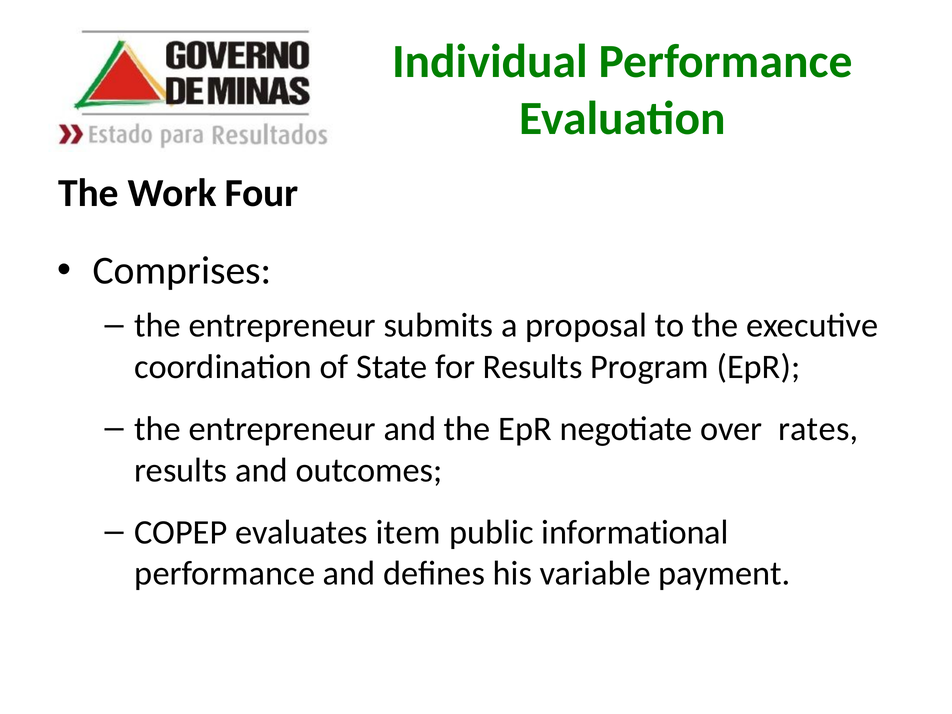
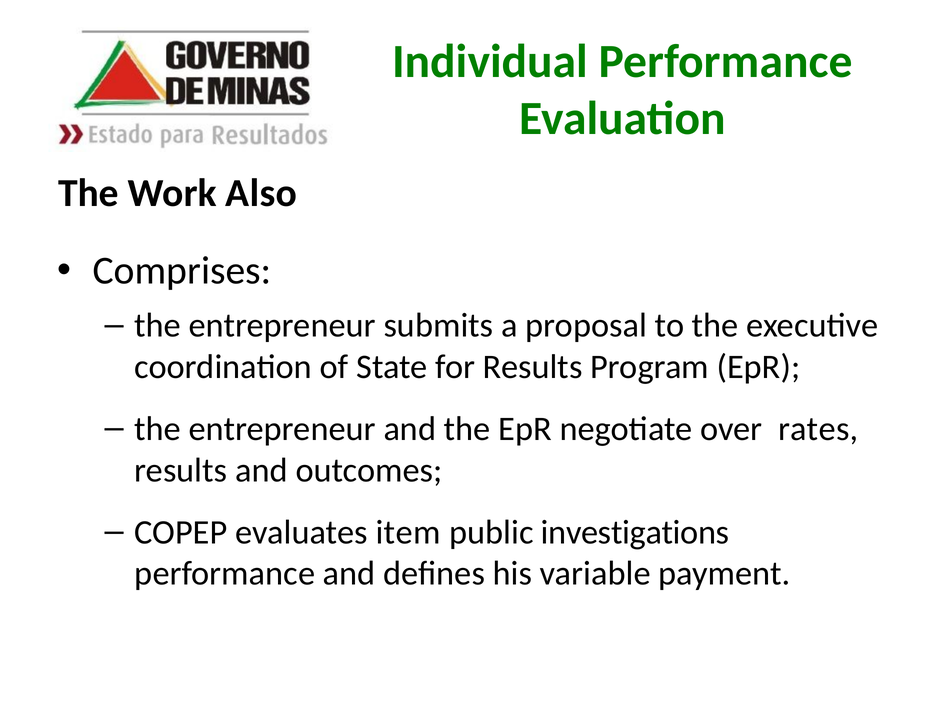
Four: Four -> Also (261, 193)
informational: informational -> investigations (635, 532)
